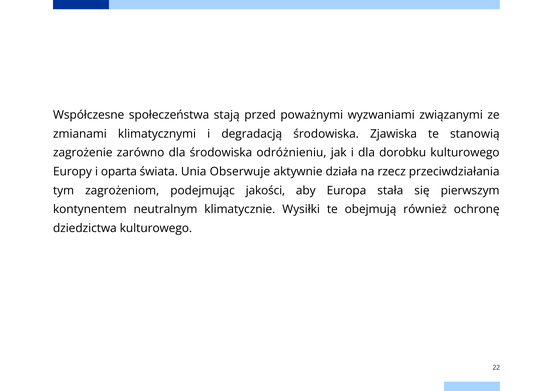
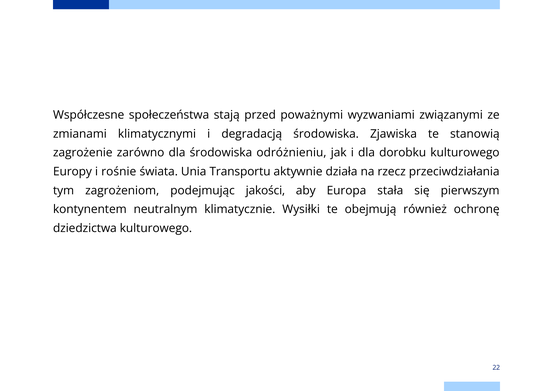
oparta: oparta -> rośnie (119, 172)
Obserwuje: Obserwuje -> Transportu (240, 172)
